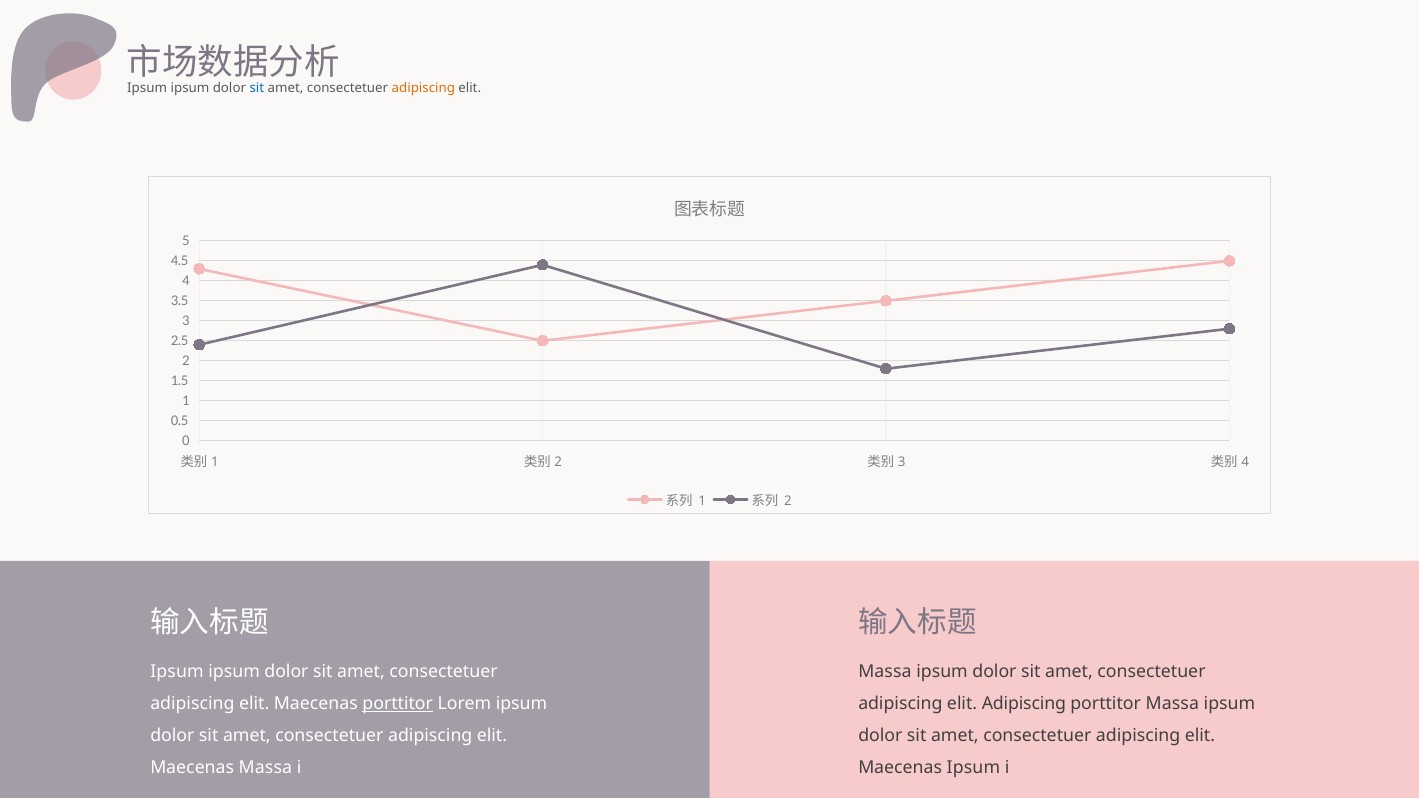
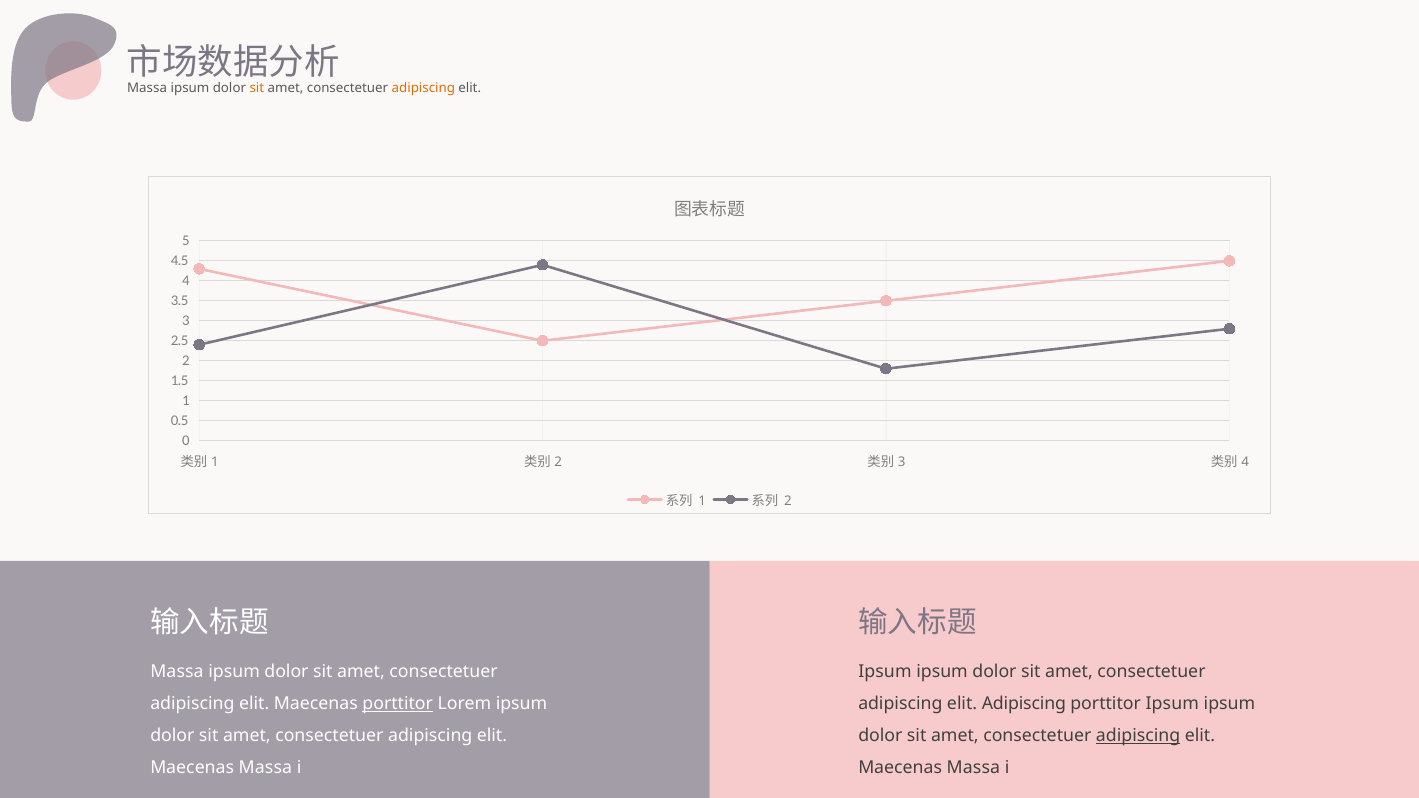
Ipsum: Ipsum -> Massa (147, 88)
sit colour: blue -> orange (257, 88)
Ipsum: Ipsum -> Massa (177, 672)
Massa: Massa -> Ipsum (885, 672)
porttitor Massa: Massa -> Ipsum (1172, 704)
adipiscing underline: none -> present (1138, 736)
Ipsum: Ipsum -> Massa (973, 768)
